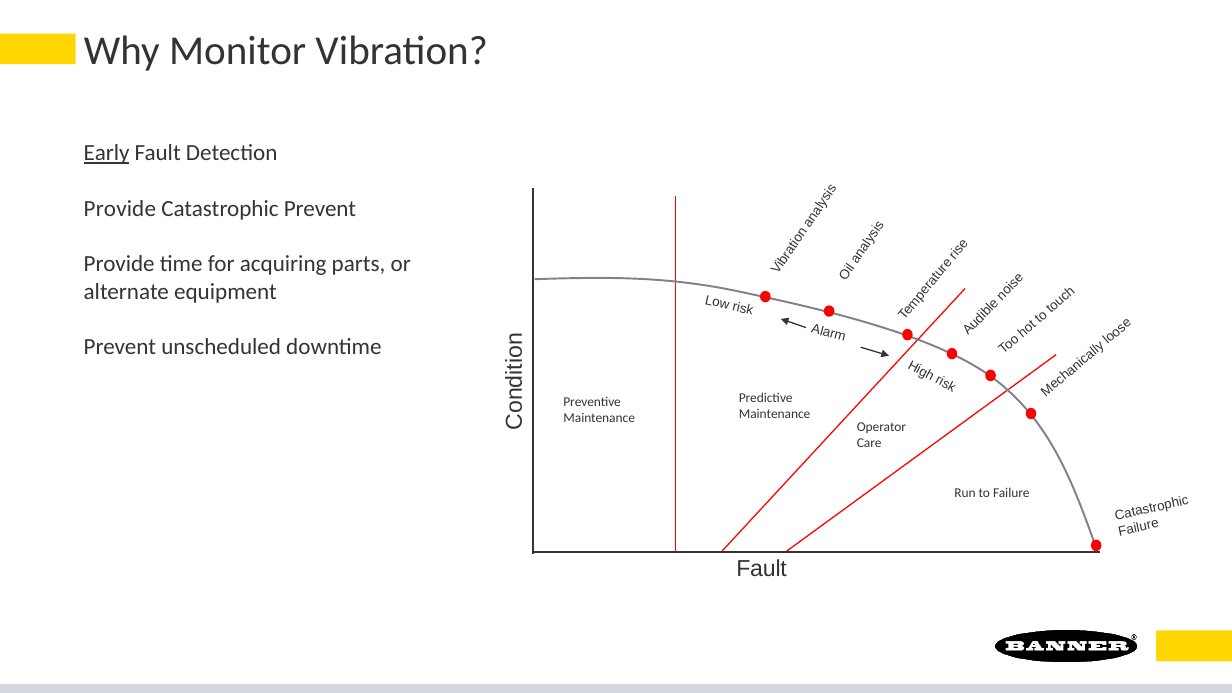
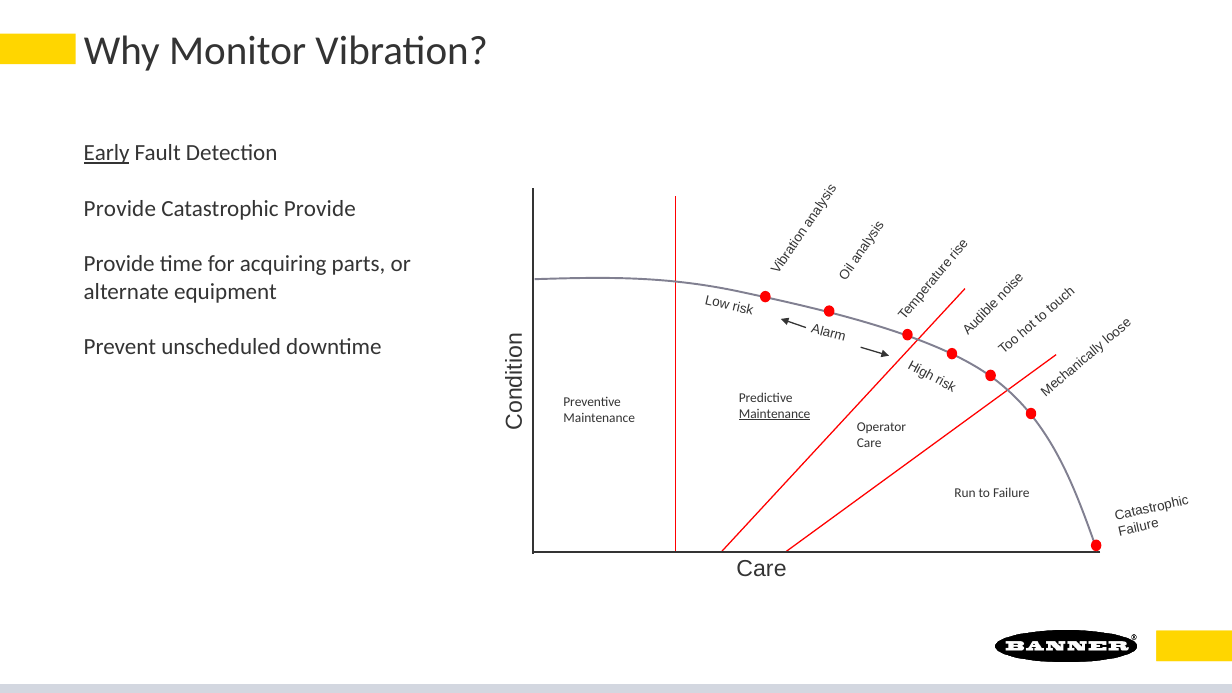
Catastrophic Prevent: Prevent -> Provide (320, 209)
Maintenance underline: none -> present (775, 414)
Fault: Fault -> Care (761, 569)
